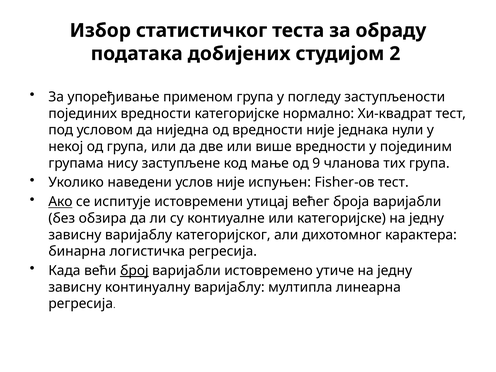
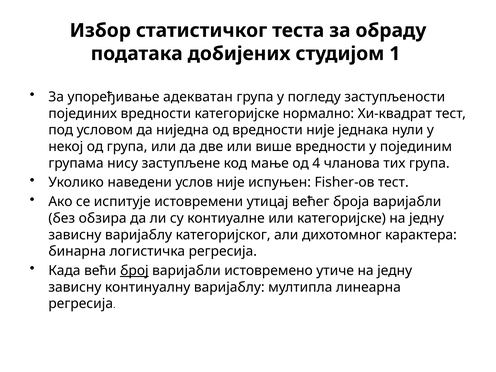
2: 2 -> 1 (395, 54)
применом: применом -> адекватан (198, 97)
9: 9 -> 4 (316, 163)
Ако underline: present -> none (60, 202)
